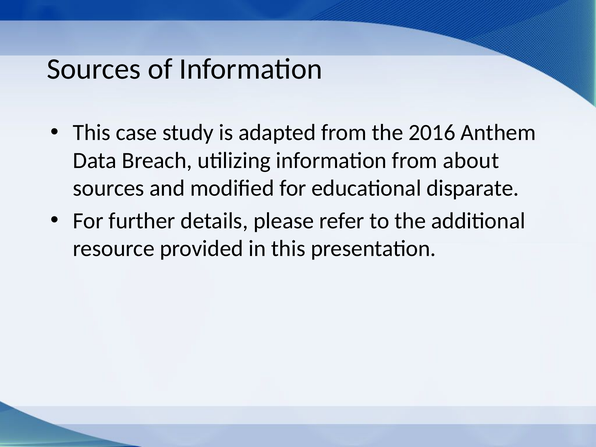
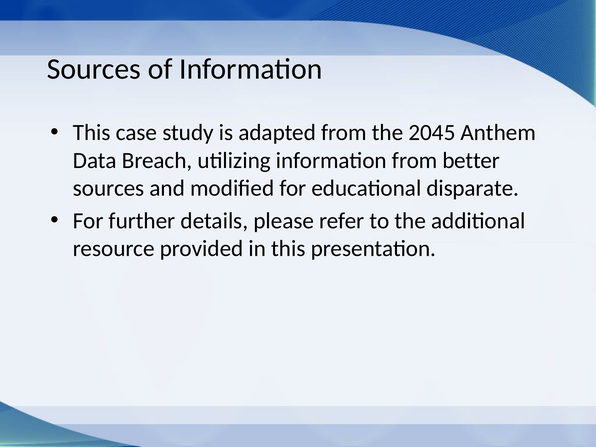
2016: 2016 -> 2045 (432, 133)
about: about -> better (471, 160)
